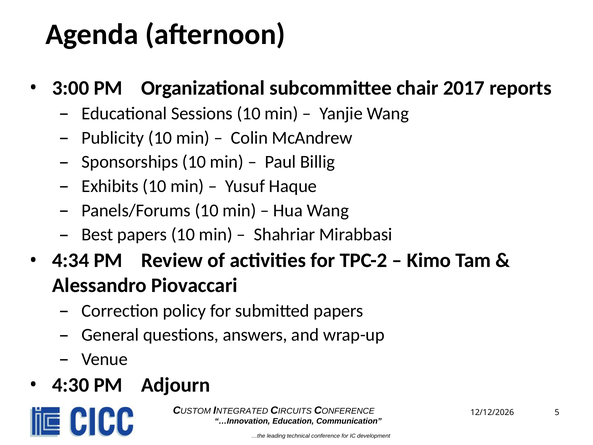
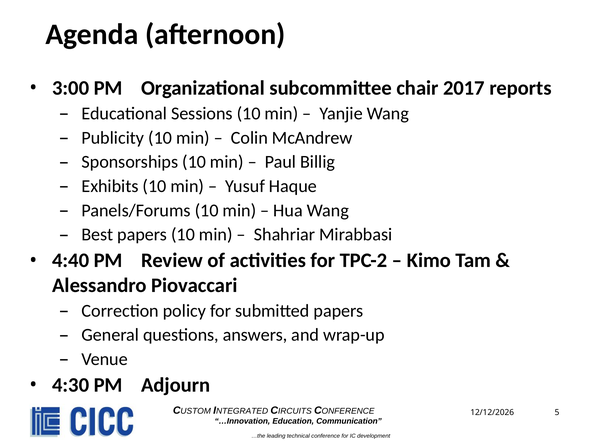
4:34: 4:34 -> 4:40 (71, 260)
